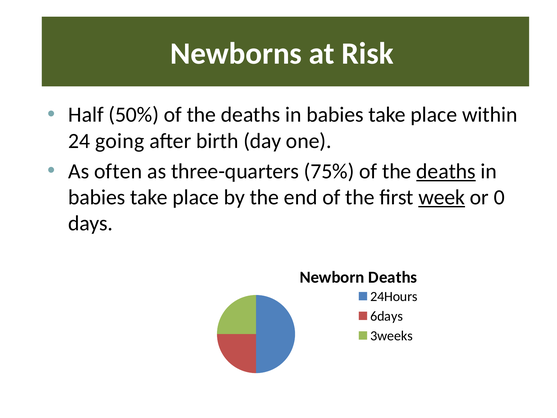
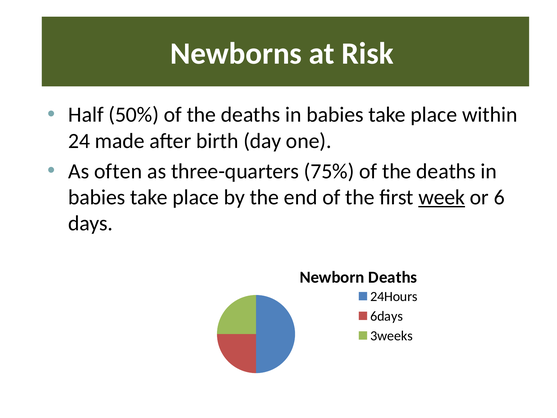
going: going -> made (120, 141)
deaths underline: present -> none (446, 171)
0: 0 -> 6 (499, 197)
